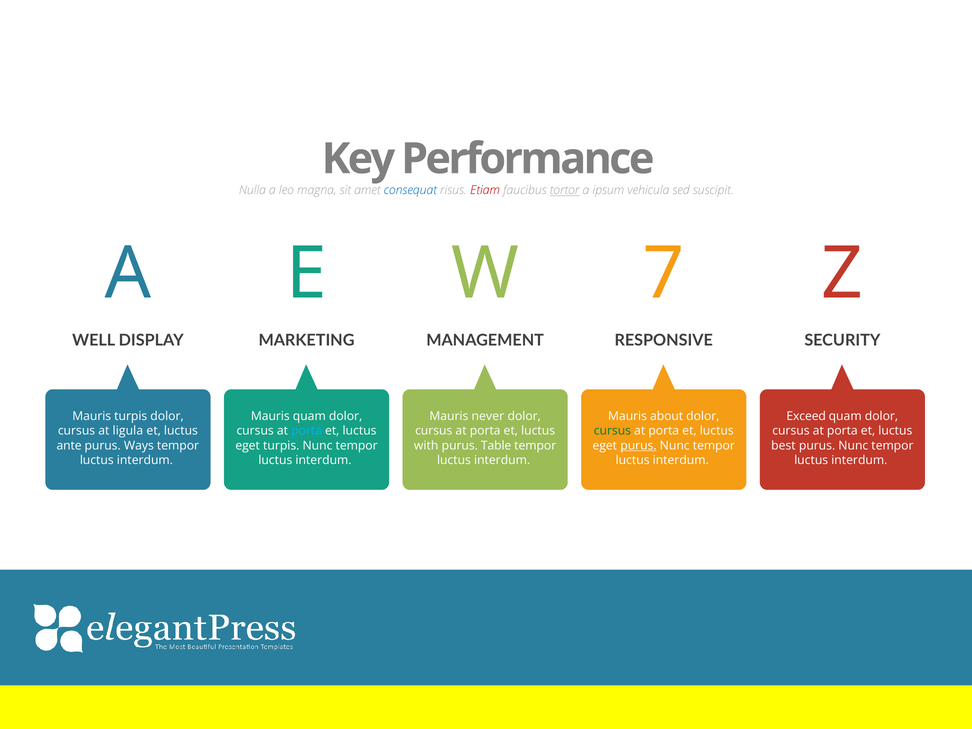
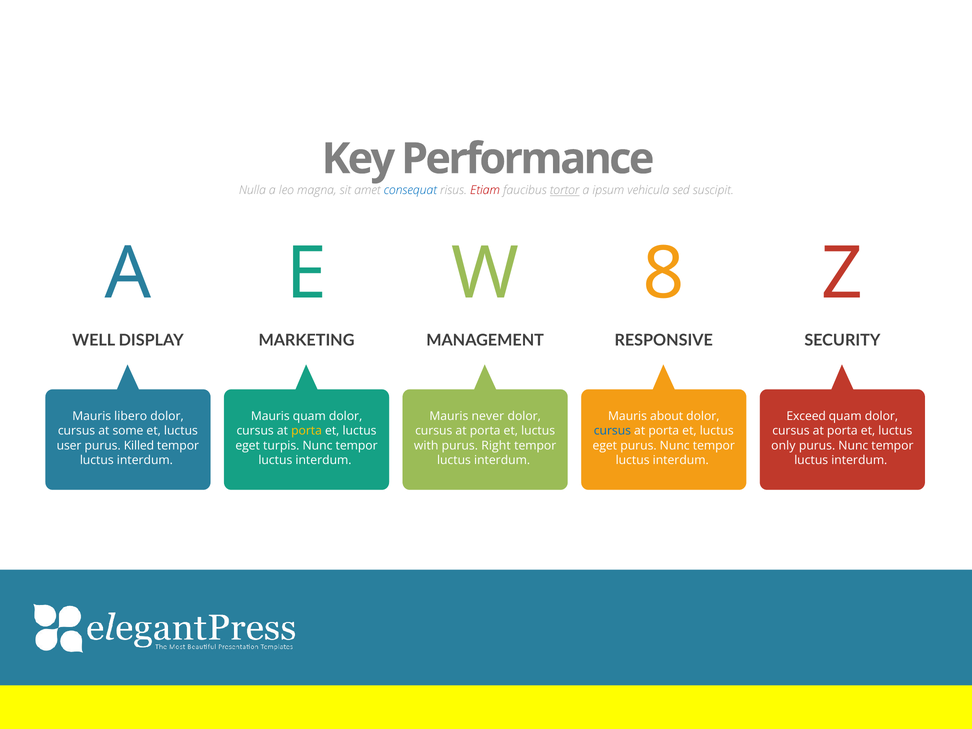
7: 7 -> 8 (664, 274)
Mauris turpis: turpis -> libero (131, 416)
ligula: ligula -> some (128, 431)
porta colour: light blue -> yellow (307, 431)
cursus colour: green -> blue (612, 431)
ante: ante -> user (69, 446)
Ways: Ways -> Killed (139, 446)
Table: Table -> Right (496, 446)
purus underline: present -> none (638, 446)
best: best -> only (783, 446)
